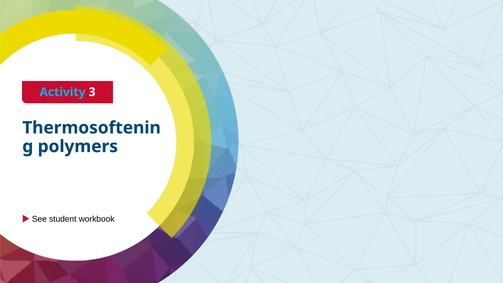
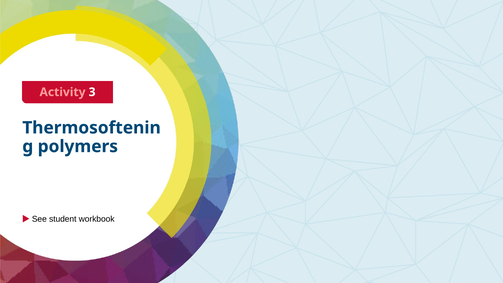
Activity colour: light blue -> pink (63, 92)
